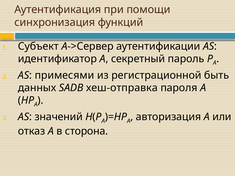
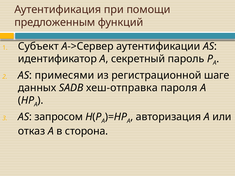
синхронизация: синхронизация -> предложенным (55, 22)
быть: быть -> шаге (217, 75)
значений: значений -> запросом (59, 117)
